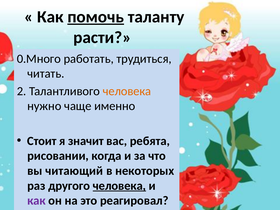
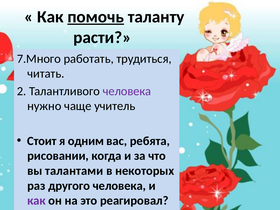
0.Много: 0.Много -> 7.Много (39, 59)
человека colour: orange -> purple (127, 91)
именно: именно -> учитель (115, 106)
значит: значит -> одним (86, 141)
читающий: читающий -> талантами (74, 171)
человека underline: present -> none (119, 186)
